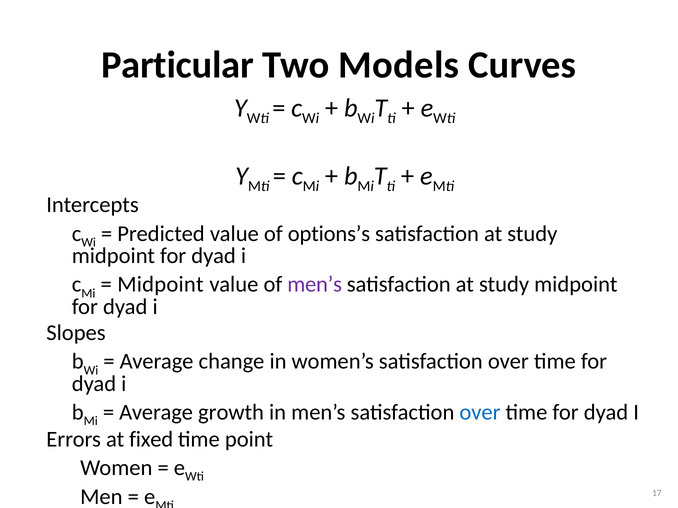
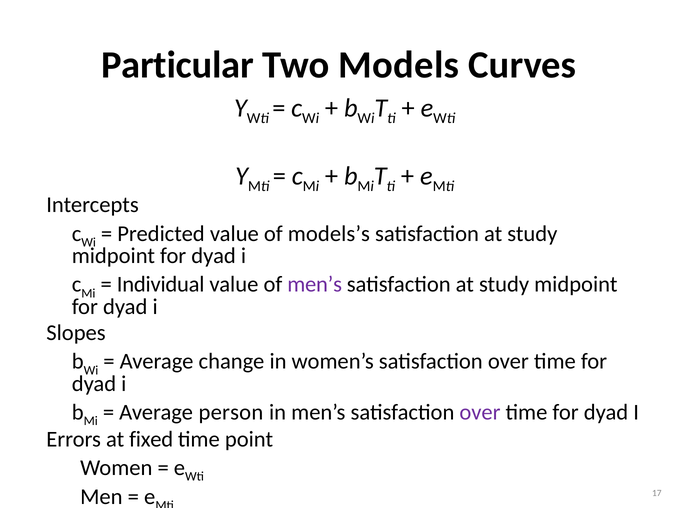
options’s: options’s -> models’s (329, 234)
Midpoint: Midpoint -> Individual (161, 285)
growth: growth -> person (231, 413)
over colour: blue -> purple (480, 413)
